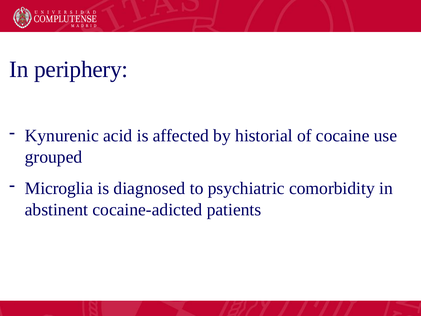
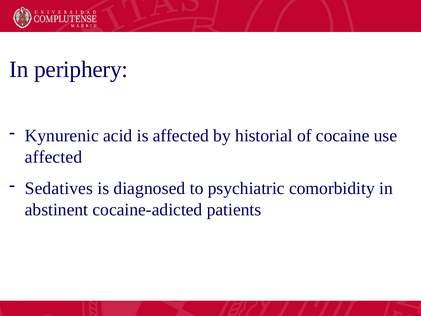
grouped: grouped -> affected (54, 157)
Microglia: Microglia -> Sedatives (59, 188)
